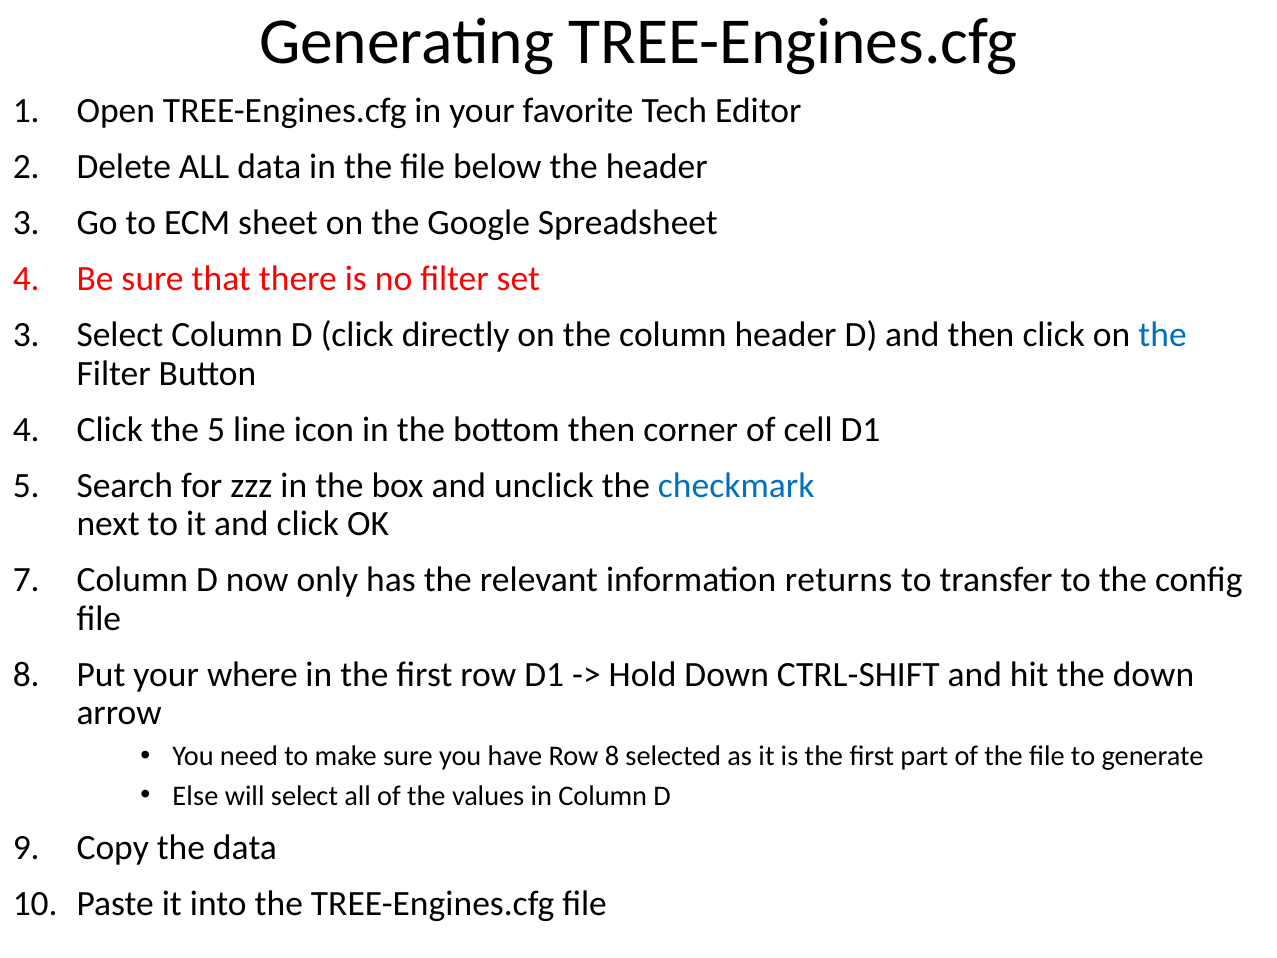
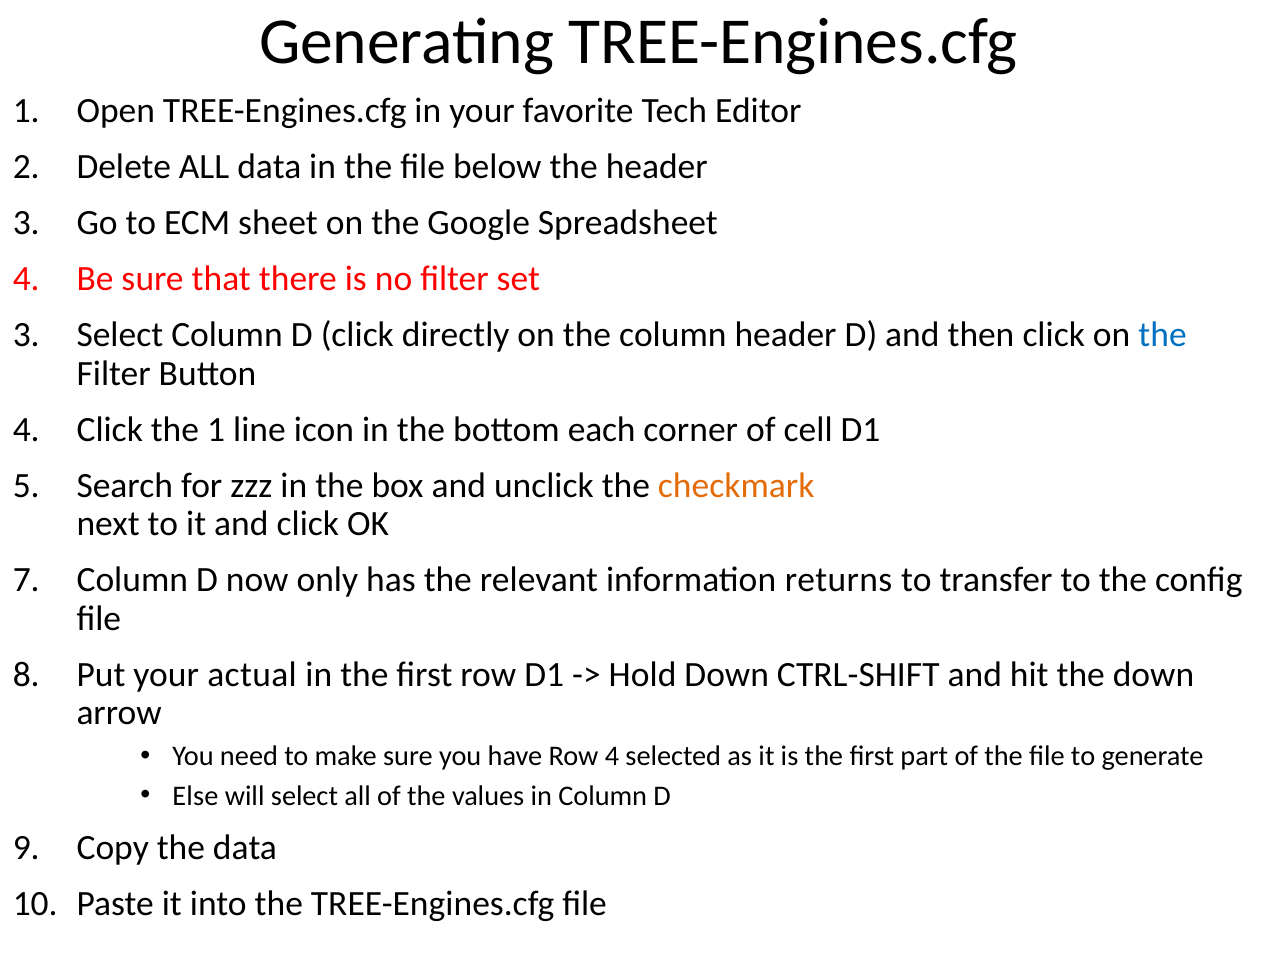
the 5: 5 -> 1 (216, 429)
bottom then: then -> each (602, 429)
checkmark colour: blue -> orange (736, 485)
where: where -> actual (252, 674)
Row 8: 8 -> 4 (612, 756)
